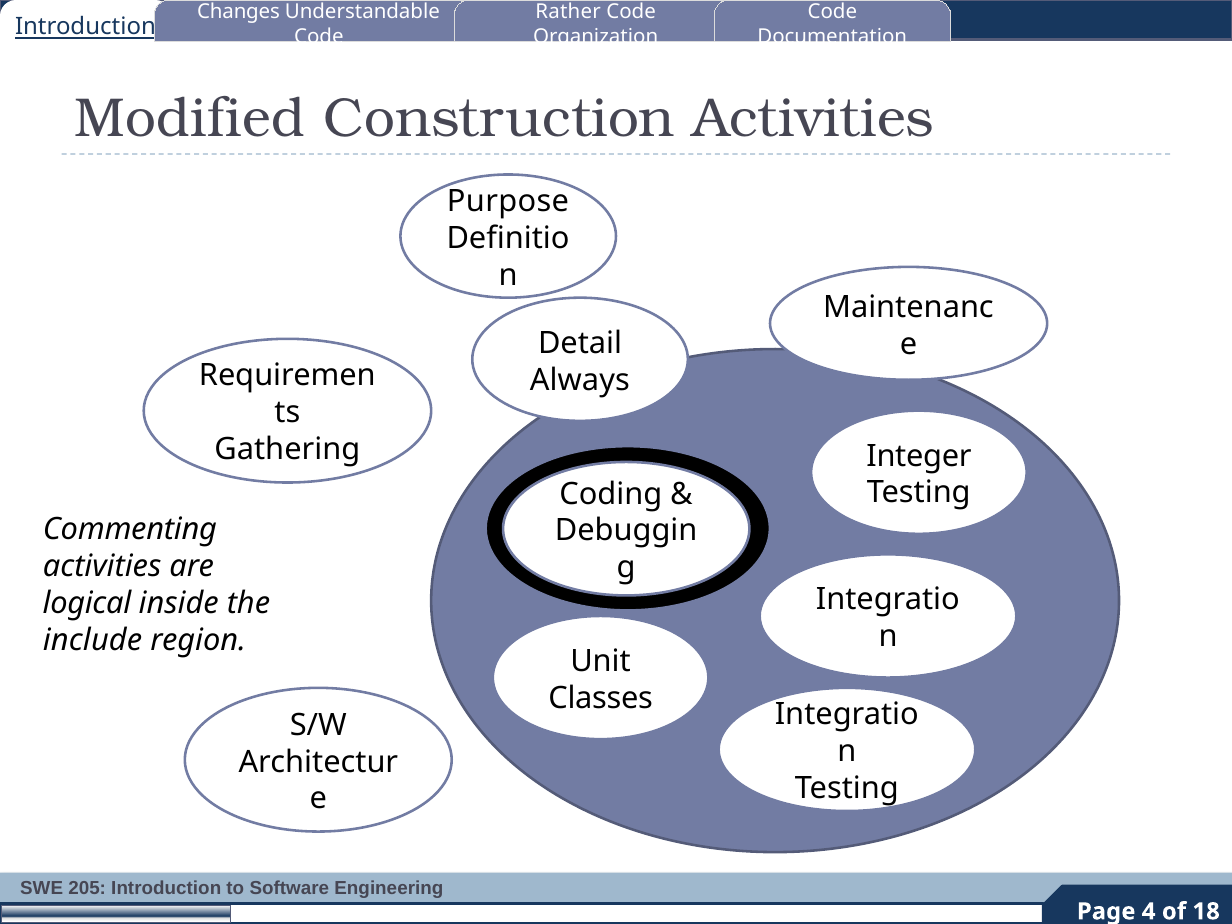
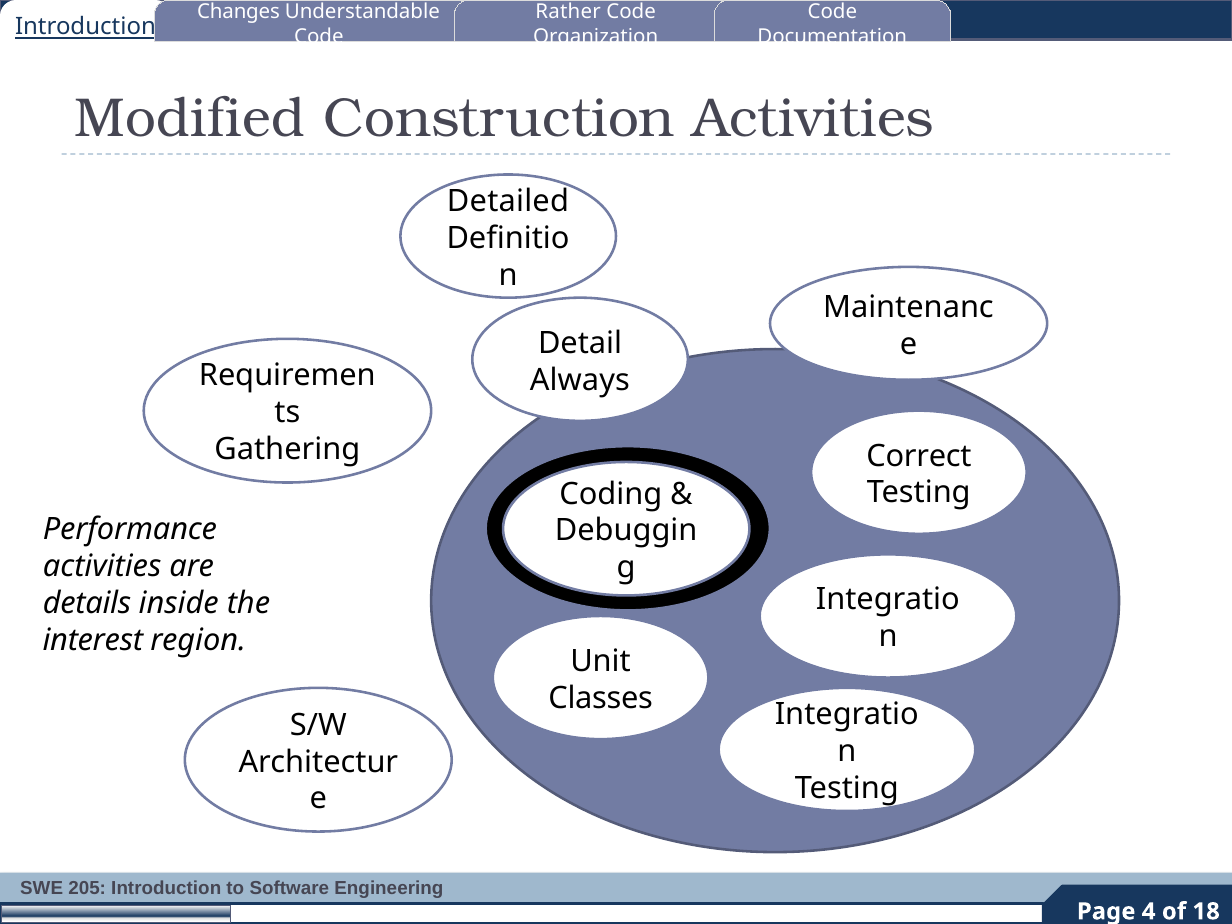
Purpose: Purpose -> Detailed (508, 201)
Integer: Integer -> Correct (919, 456)
Commenting: Commenting -> Performance (130, 530)
logical: logical -> details (87, 604)
include: include -> interest (93, 641)
